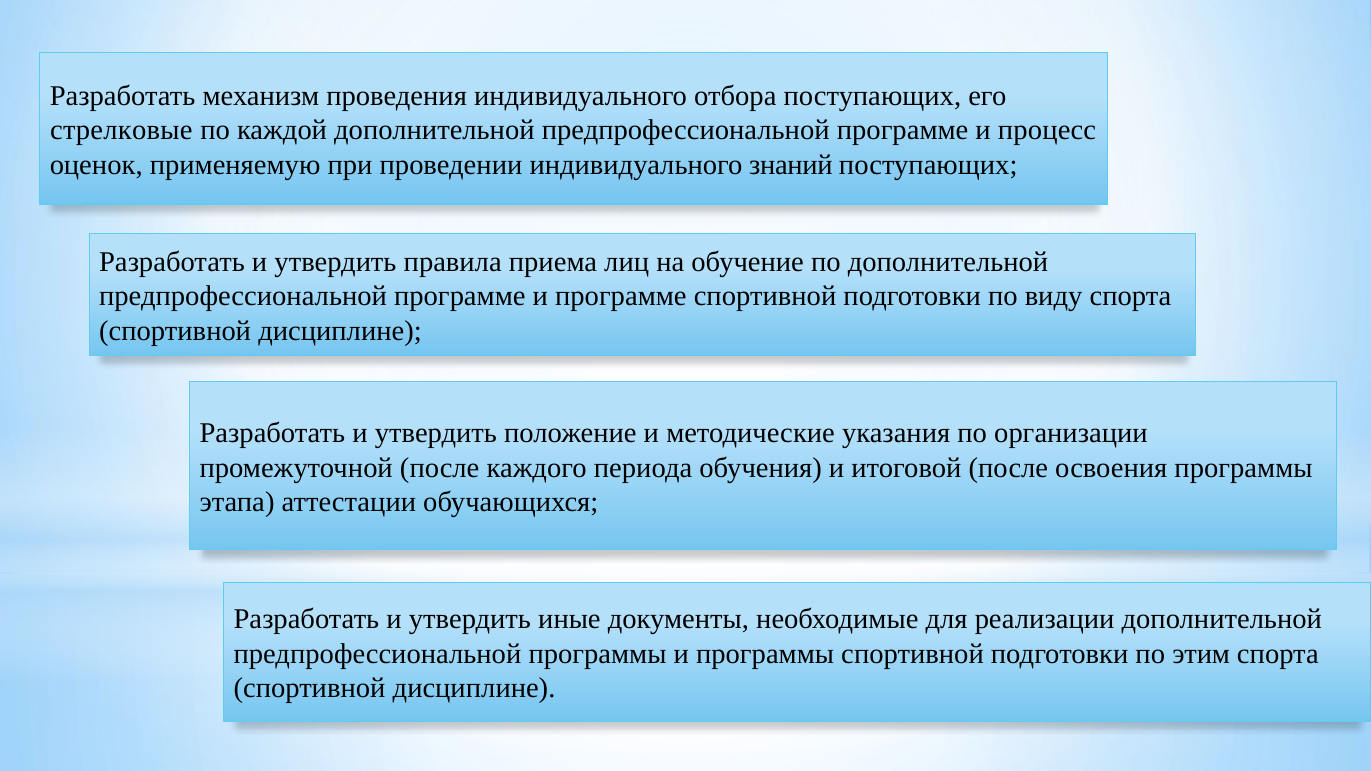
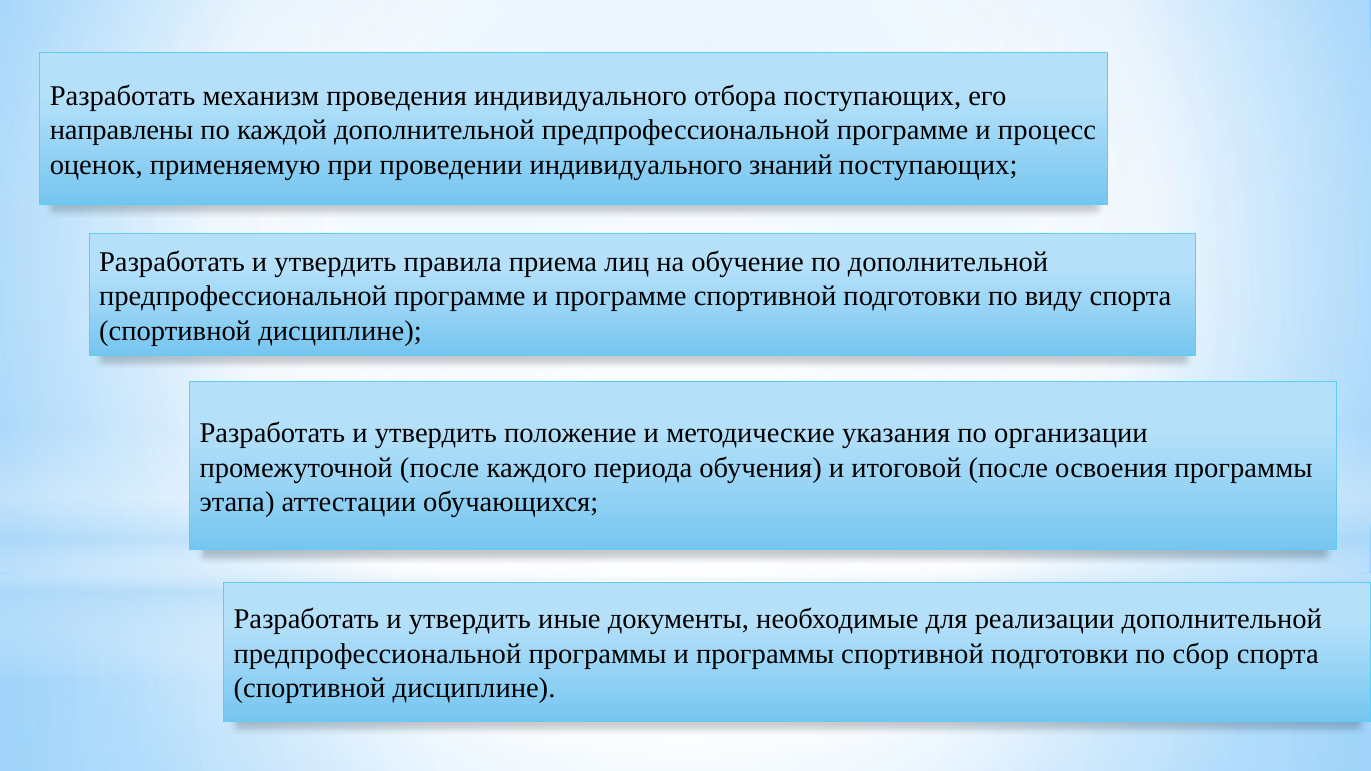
стрелковые: стрелковые -> направлены (122, 131)
этим: этим -> сбор (1201, 654)
